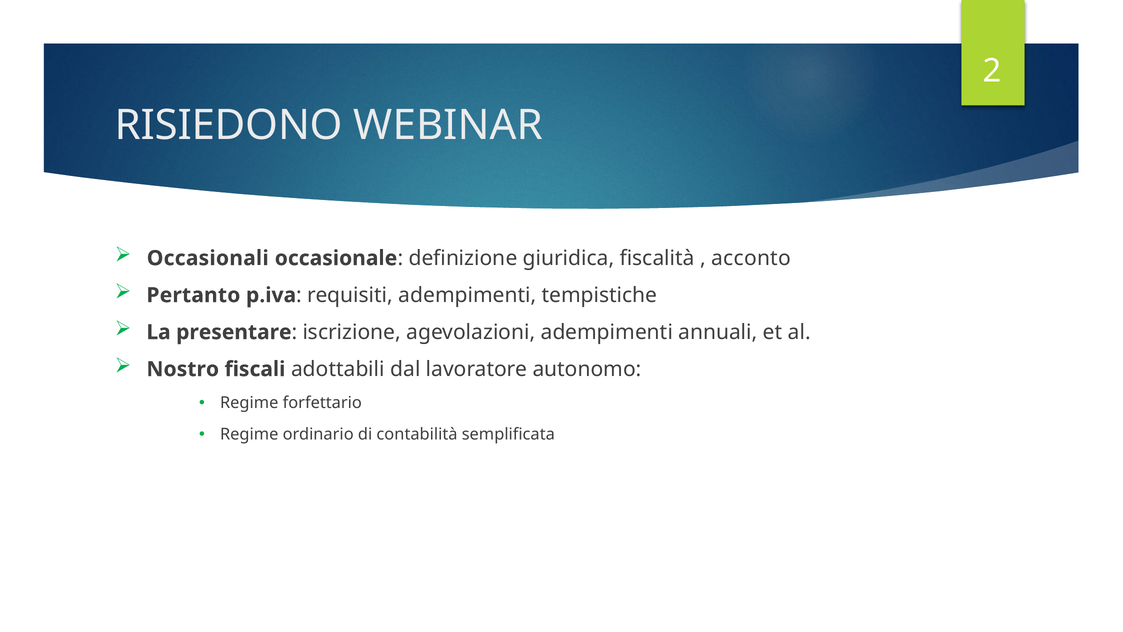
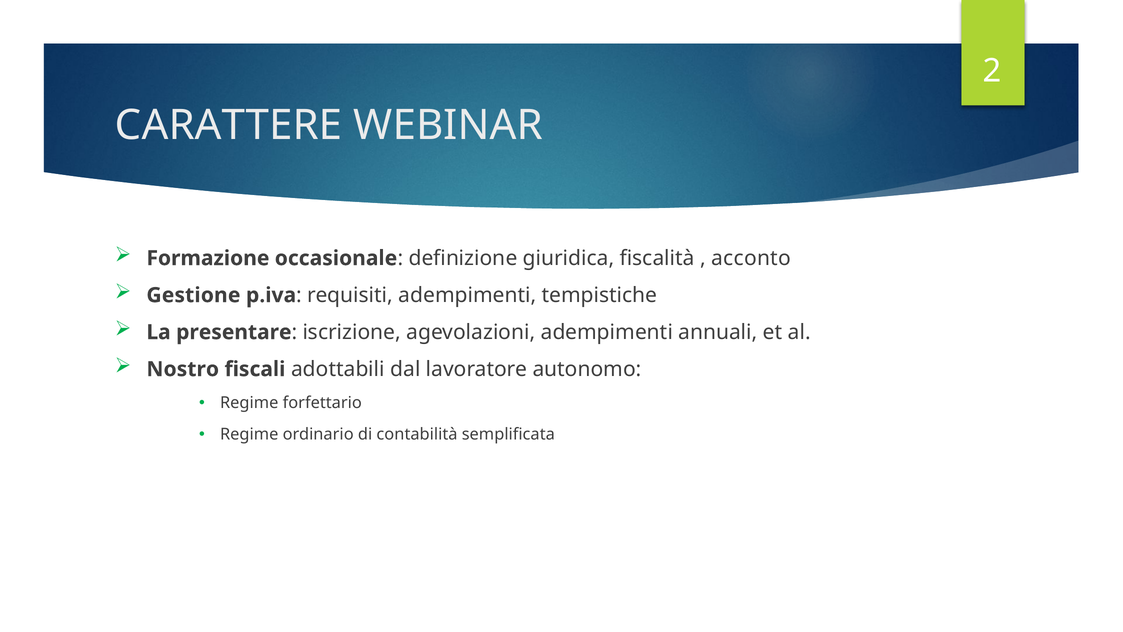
RISIEDONO: RISIEDONO -> CARATTERE (229, 125)
Occasionali: Occasionali -> Formazione (208, 258)
Pertanto: Pertanto -> Gestione (193, 295)
